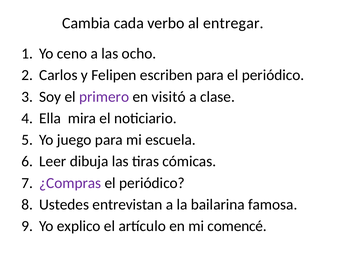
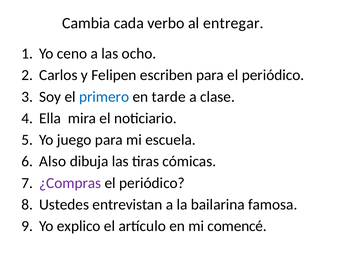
primero colour: purple -> blue (104, 97)
visitó: visitó -> tarde (169, 97)
Leer: Leer -> Also (53, 161)
